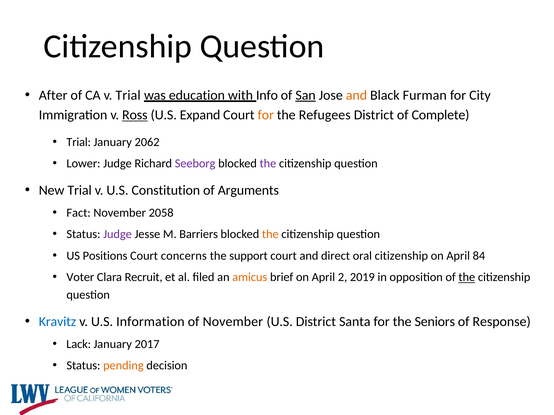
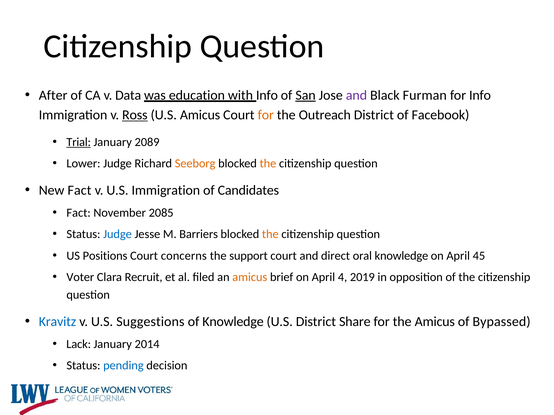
v Trial: Trial -> Data (128, 95)
and colour: orange -> purple (356, 95)
for City: City -> Info (480, 95)
U.S Expand: Expand -> Amicus (200, 115)
Refugees: Refugees -> Outreach (325, 115)
Complete: Complete -> Facebook (440, 115)
Trial underline: none -> present (79, 142)
2062: 2062 -> 2089 (147, 142)
Seeborg colour: purple -> orange (195, 164)
the colour: purple -> orange (268, 164)
New Trial: Trial -> Fact (79, 191)
U.S Constitution: Constitution -> Immigration (166, 191)
Arguments: Arguments -> Candidates (248, 191)
2058: 2058 -> 2085 (161, 213)
Judge colour: purple -> blue (117, 234)
oral citizenship: citizenship -> knowledge (401, 256)
84: 84 -> 45 (479, 256)
2: 2 -> 4 (343, 278)
the underline: present -> none (467, 278)
Information: Information -> Suggestions (150, 322)
of November: November -> Knowledge (233, 322)
Santa: Santa -> Share (355, 322)
the Seniors: Seniors -> Amicus (435, 322)
Response: Response -> Bypassed (502, 322)
2017: 2017 -> 2014 (147, 344)
pending colour: orange -> blue (123, 366)
